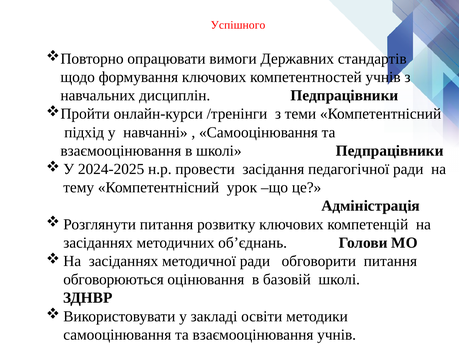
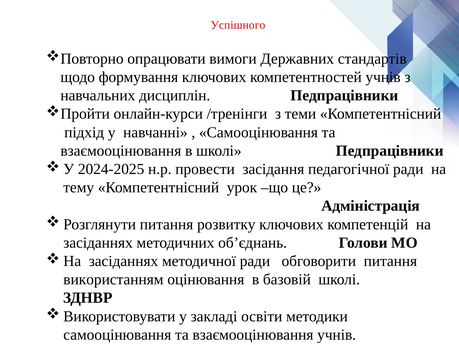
обговорюються: обговорюються -> використанням (113, 279)
